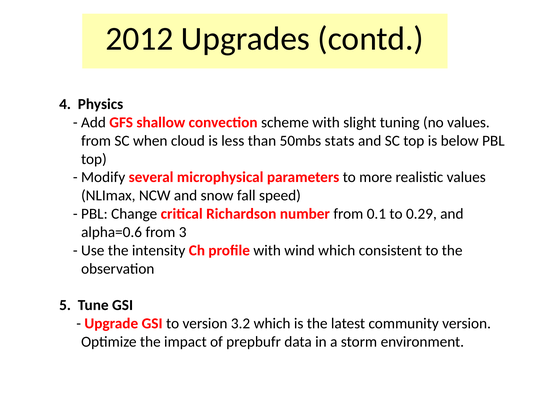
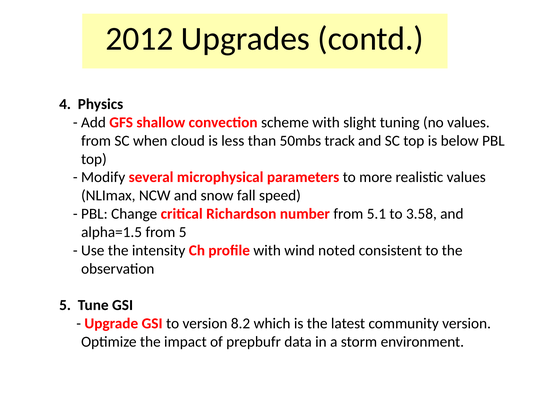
stats: stats -> track (340, 141)
0.1: 0.1 -> 5.1 (376, 214)
0.29: 0.29 -> 3.58 (421, 214)
alpha=0.6: alpha=0.6 -> alpha=1.5 (112, 232)
from 3: 3 -> 5 (183, 232)
wind which: which -> noted (337, 250)
3.2: 3.2 -> 8.2 (241, 323)
